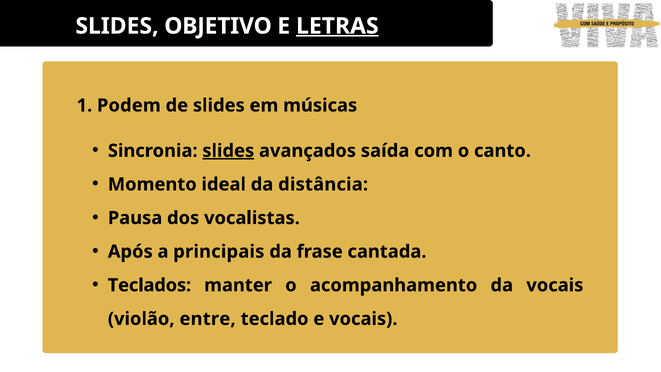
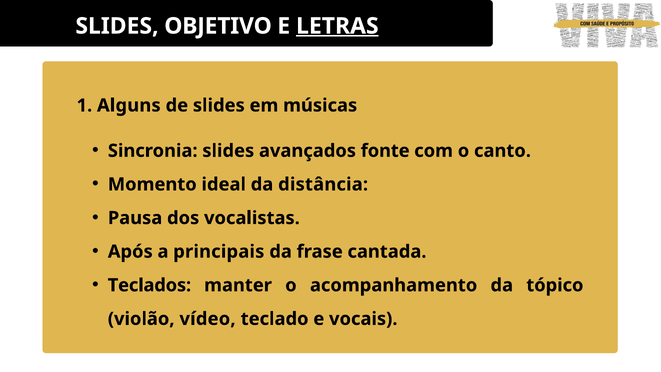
Podem: Podem -> Alguns (129, 105)
slides underline: present -> none (228, 151)
saída: saída -> fonte (385, 151)
da vocais: vocais -> tópico (555, 285)
entre: entre -> vídeo (208, 319)
